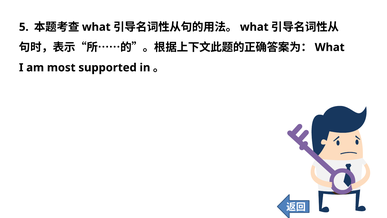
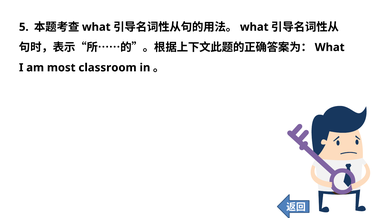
supported: supported -> classroom (108, 68)
